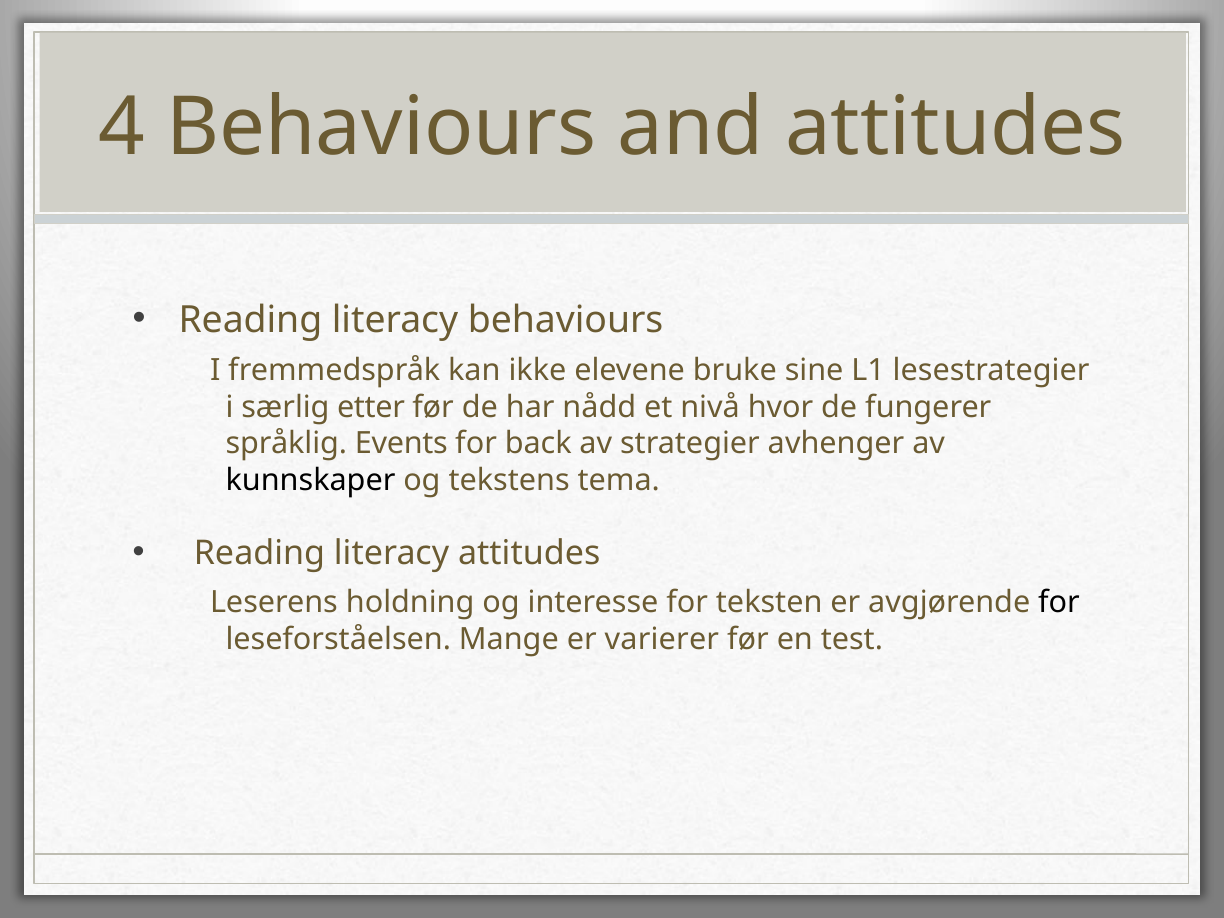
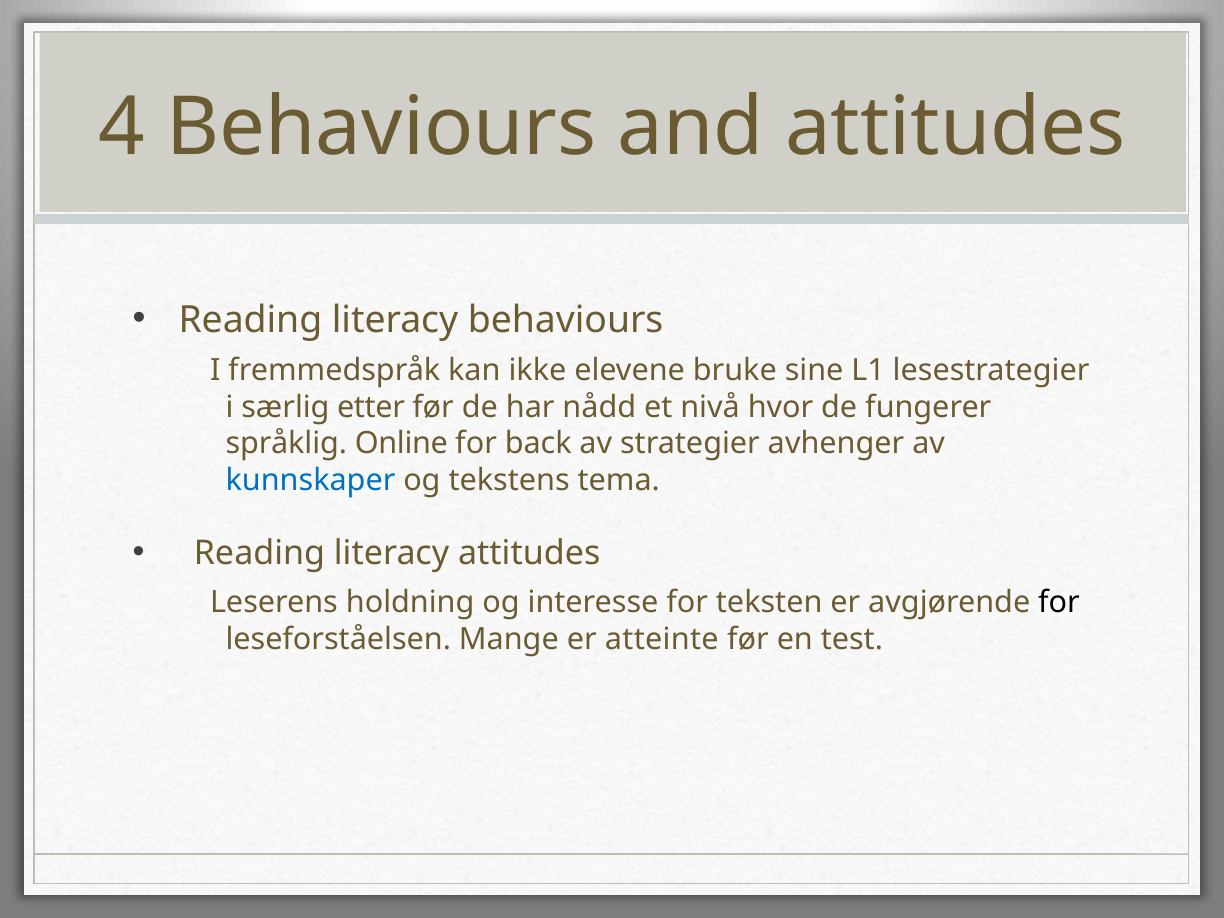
Events: Events -> Online (401, 444)
kunnskaper colour: black -> blue (311, 480)
varierer: varierer -> atteinte (662, 639)
